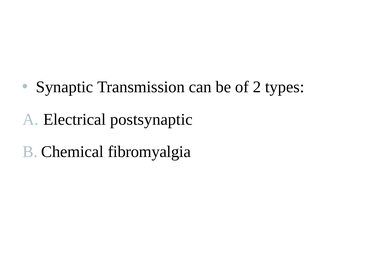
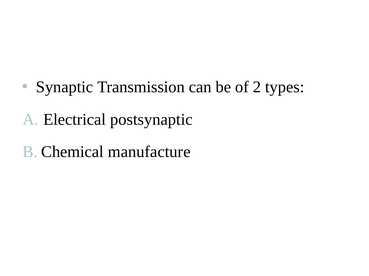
fibromyalgia: fibromyalgia -> manufacture (149, 152)
